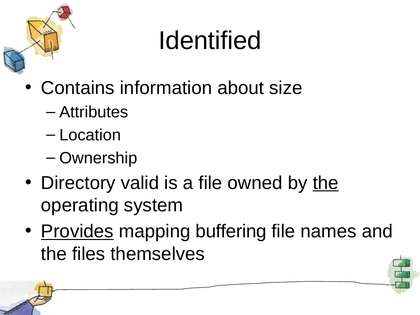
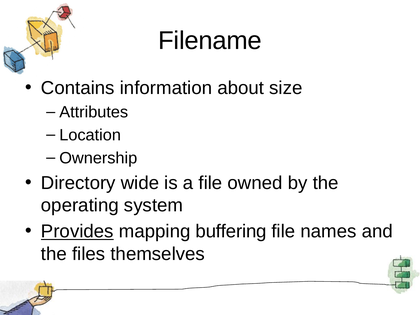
Identified: Identified -> Filename (210, 41)
valid: valid -> wide (140, 183)
the underline: present -> none (326, 183)
